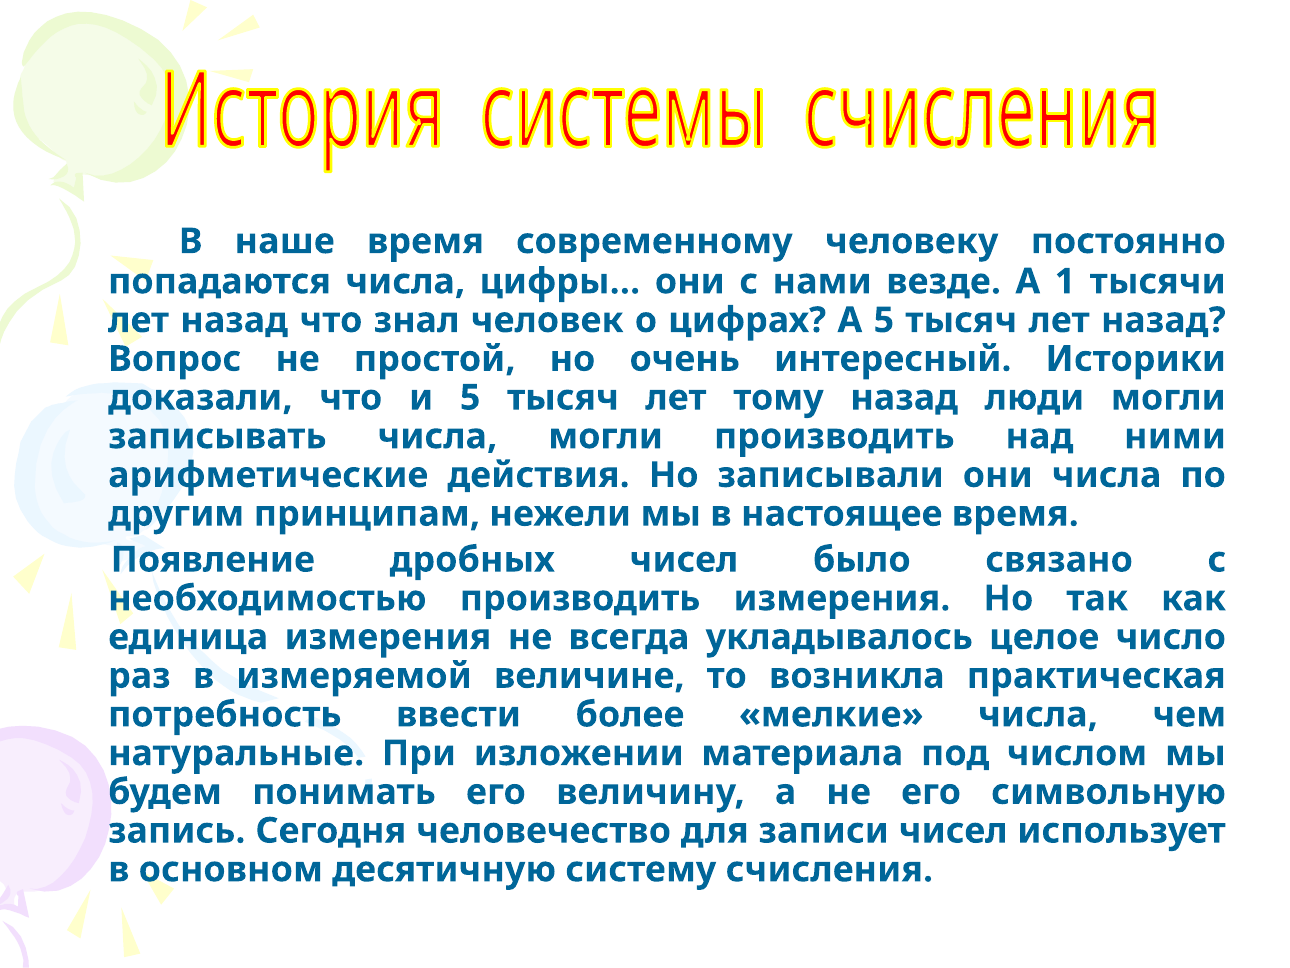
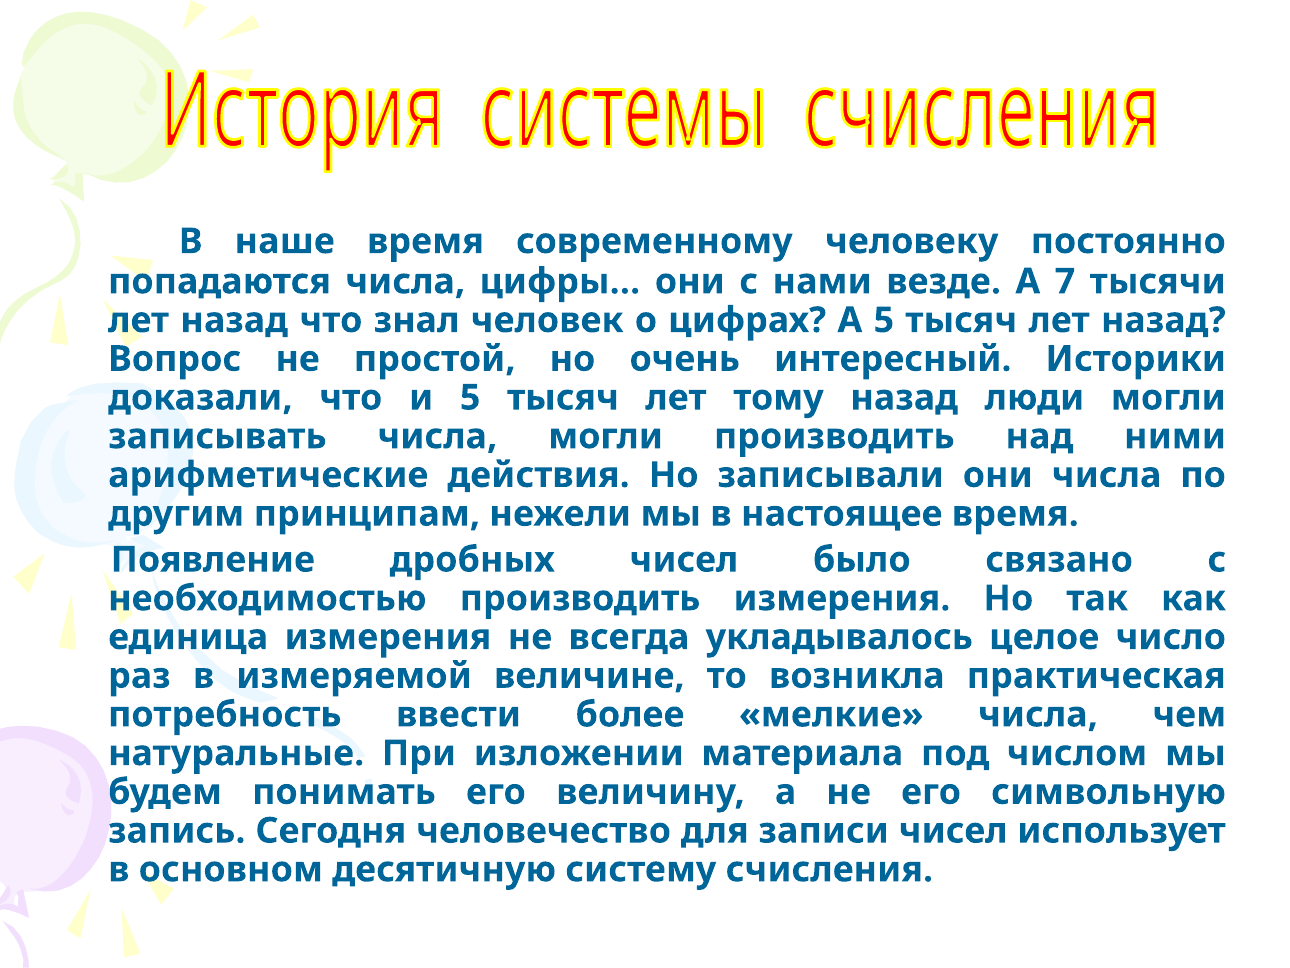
1: 1 -> 7 (1065, 281)
